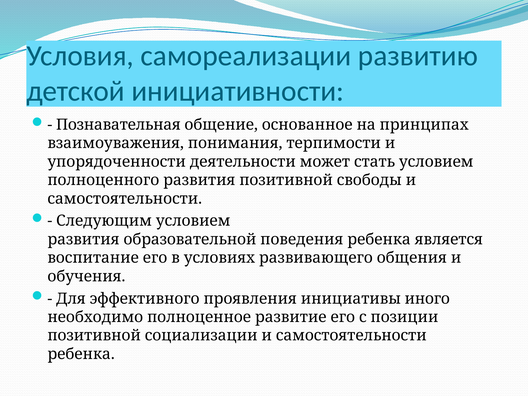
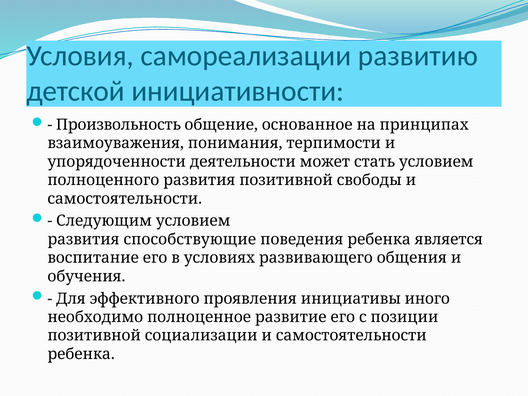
Познавательная: Познавательная -> Произвольность (118, 125)
образовательной: образовательной -> способствующие (190, 239)
